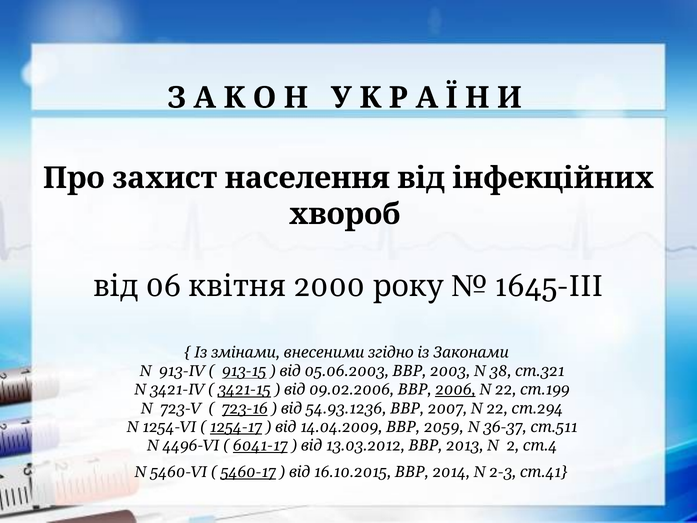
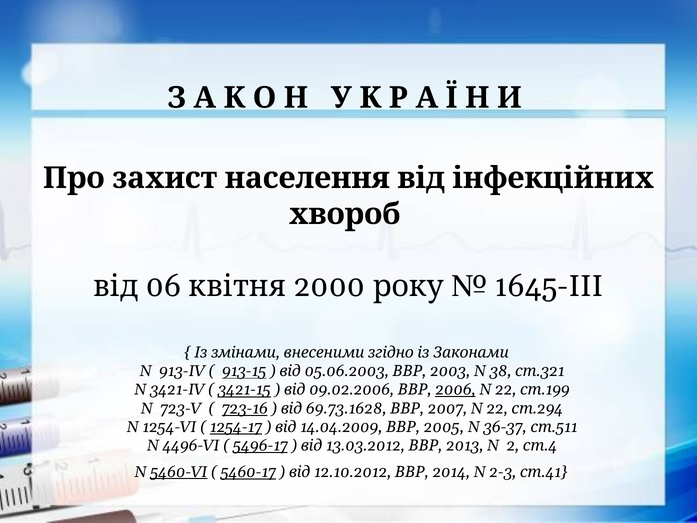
54.93.1236: 54.93.1236 -> 69.73.1628 (346, 408)
2059: 2059 -> 2005 (444, 427)
6041-17: 6041-17 -> 5496-17 (260, 445)
5460-VI underline: none -> present (179, 472)
16.10.2015: 16.10.2015 -> 12.10.2012 (353, 472)
